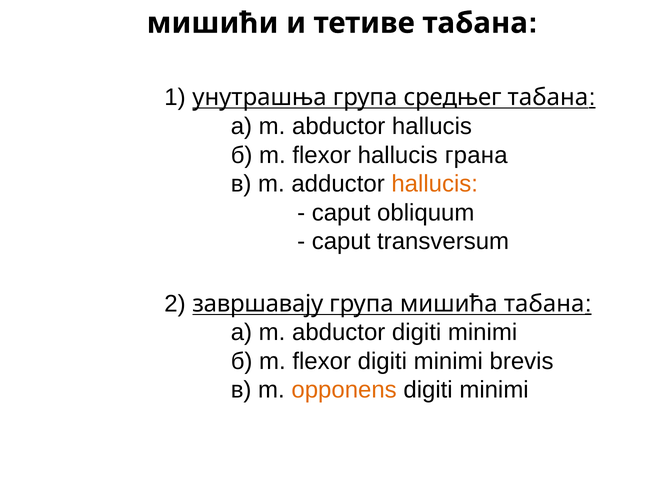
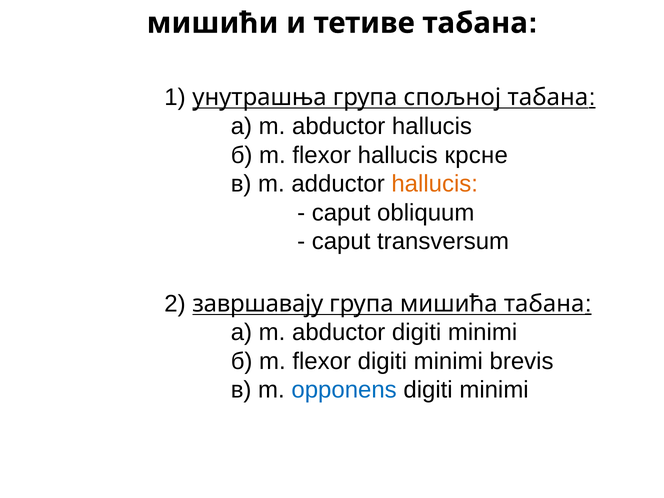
средњег: средњег -> спољној (452, 97)
грана: грана -> крсне (476, 155)
opponens colour: orange -> blue (344, 390)
